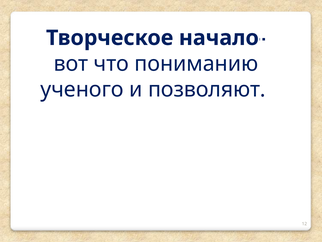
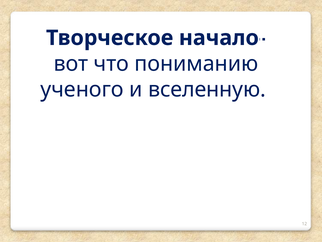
позволяют: позволяют -> вселенную (207, 89)
